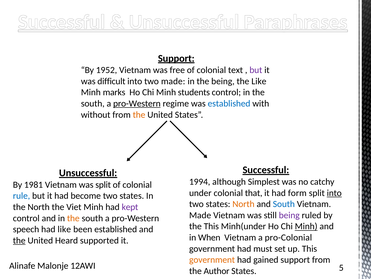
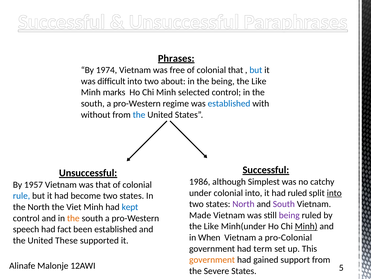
Support: Support -> Phrases (176, 58)
1952: 1952 -> 1974 (107, 70)
colonial text: text -> that (236, 70)
but colour: purple -> blue (256, 70)
two made: made -> about (173, 81)
students: students -> selected (194, 92)
pro-Western underline: present -> none (137, 103)
the colour: orange -> blue (139, 114)
1994: 1994 -> 1986 (200, 181)
1981: 1981 -> 1957 (34, 184)
was split: split -> that (103, 184)
colonial that: that -> into (254, 192)
had form: form -> ruled (297, 192)
North colour: orange -> purple (243, 204)
South colour: blue -> purple (284, 204)
kept colour: purple -> blue (130, 207)
This: This -> Like (211, 226)
had like: like -> fact (64, 229)
the underline: present -> none (19, 240)
Heard: Heard -> These (66, 240)
must: must -> term (263, 248)
Author: Author -> Severe (217, 270)
